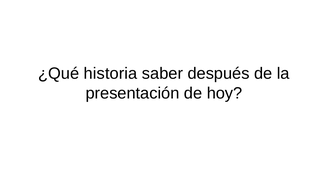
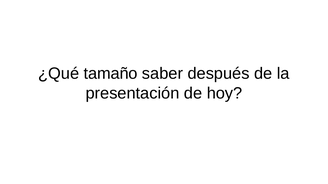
historia: historia -> tamaño (111, 74)
